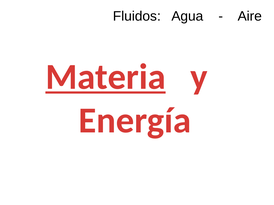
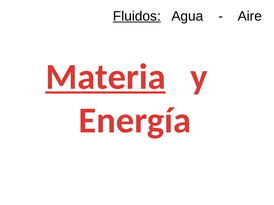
Fluidos underline: none -> present (137, 16)
